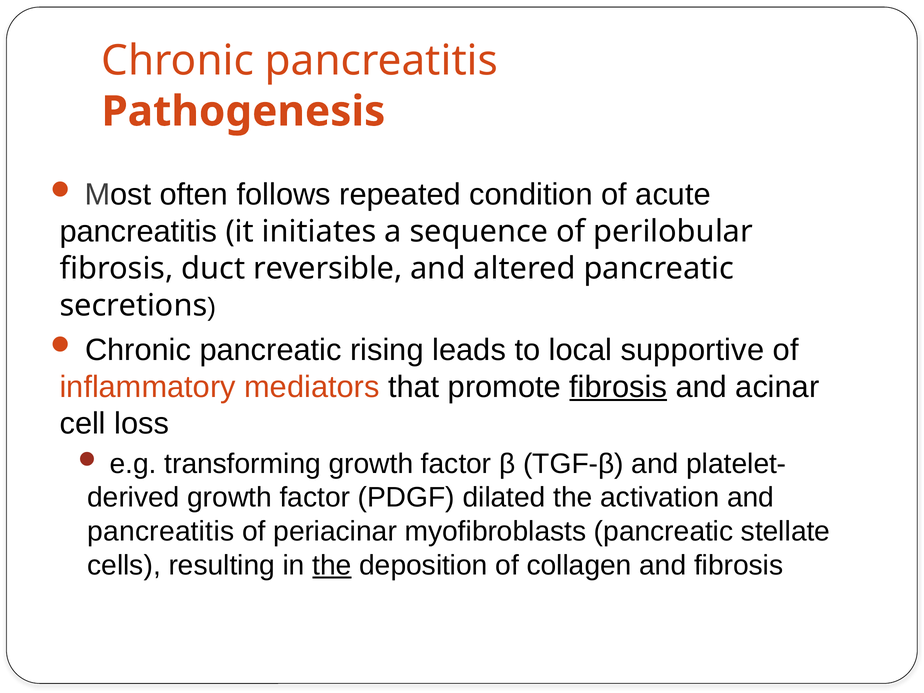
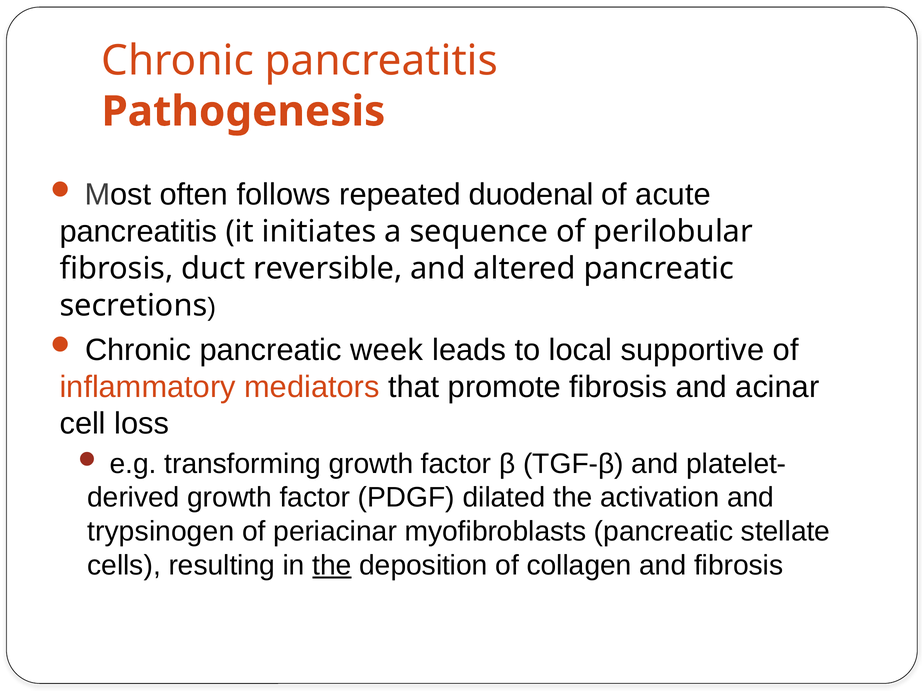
condition: condition -> duodenal (531, 195)
rising: rising -> week (387, 350)
fibrosis underline: present -> none (618, 387)
pancreatitis: pancreatitis -> trypsinogen (161, 531)
